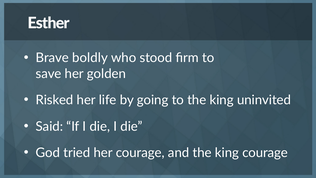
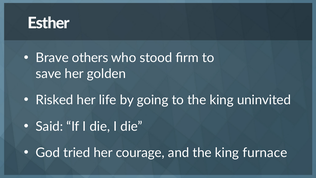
boldly: boldly -> others (90, 58)
king courage: courage -> furnace (265, 153)
